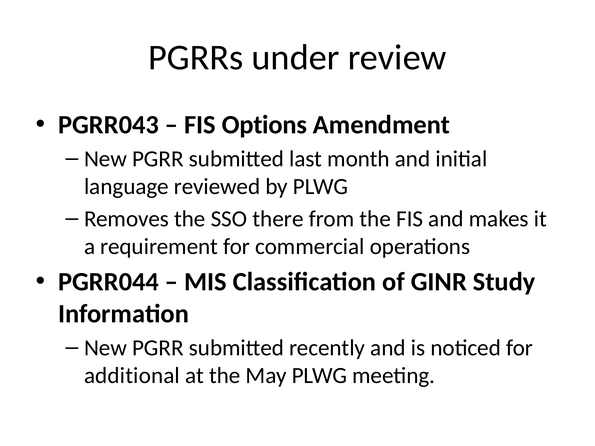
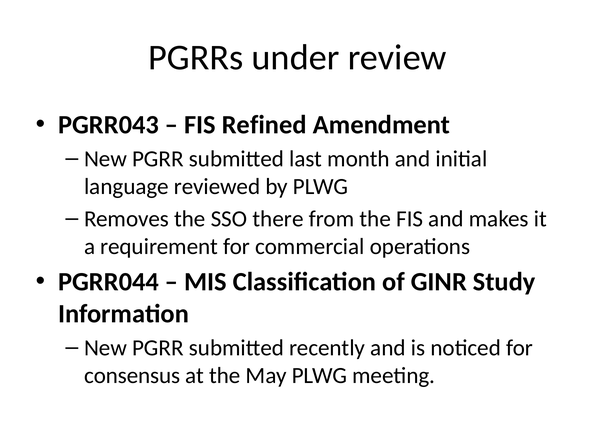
Options: Options -> Refined (264, 125)
additional: additional -> consensus (132, 376)
